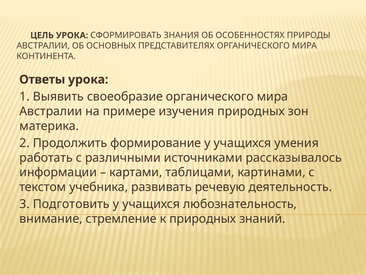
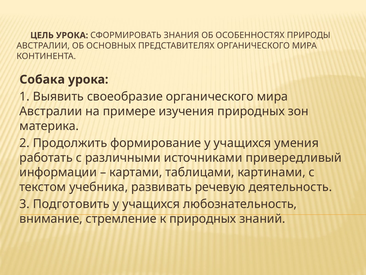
Ответы: Ответы -> Собака (42, 79)
рассказывалось: рассказывалось -> привередливый (294, 157)
